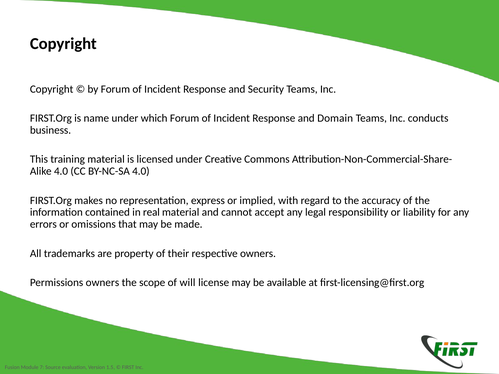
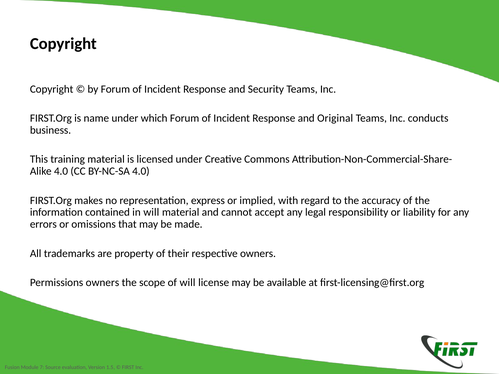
Domain: Domain -> Original (335, 118)
in real: real -> will (151, 212)
